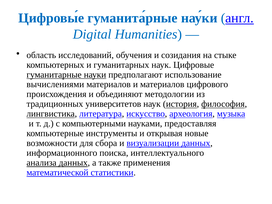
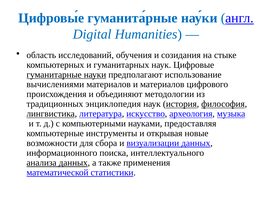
университетов: университетов -> энциклопедия (113, 104)
